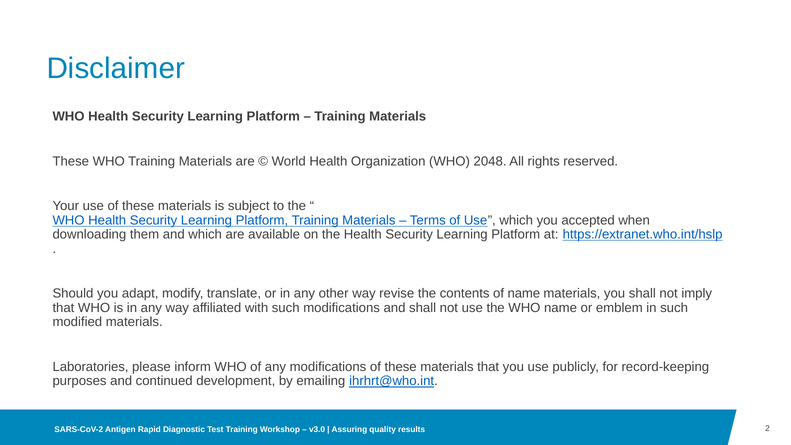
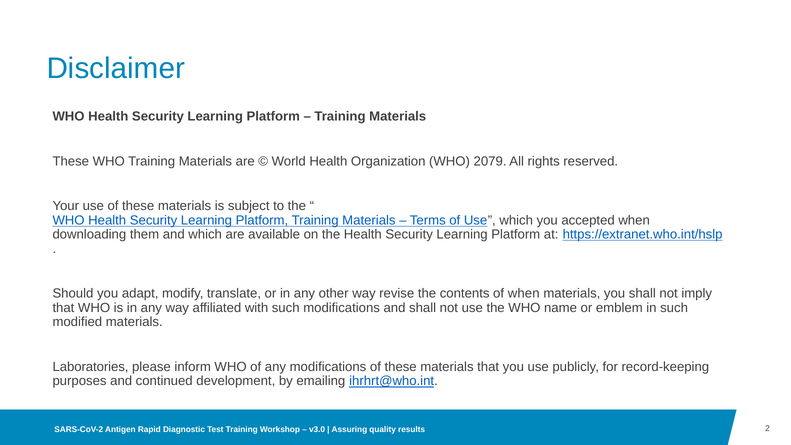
2048: 2048 -> 2079 (490, 161)
of name: name -> when (524, 294)
